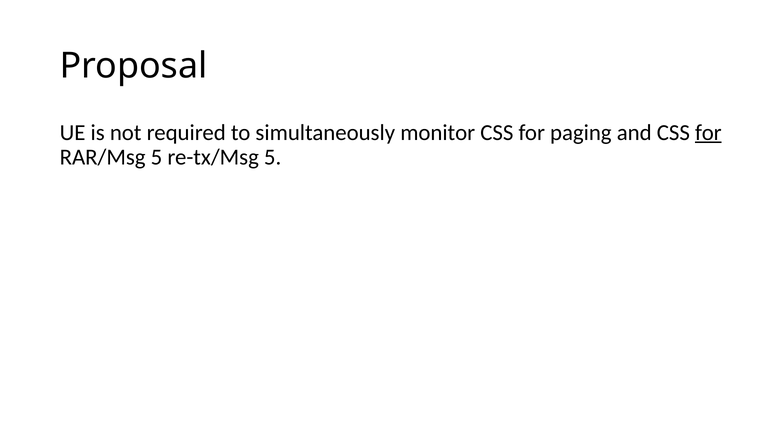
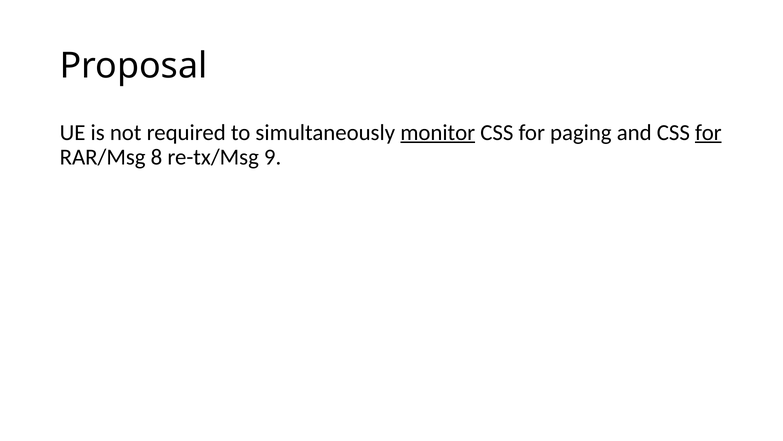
monitor underline: none -> present (438, 132)
RAR/Msg 5: 5 -> 8 (156, 157)
re-tx/Msg 5: 5 -> 9 (273, 157)
